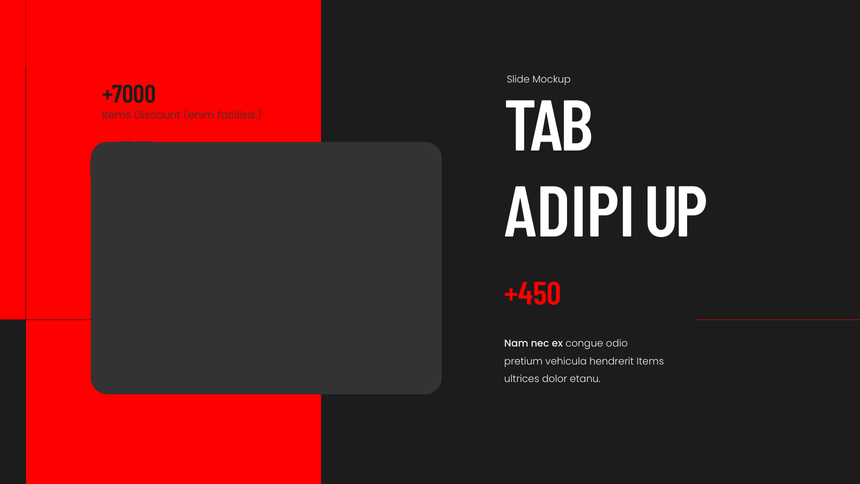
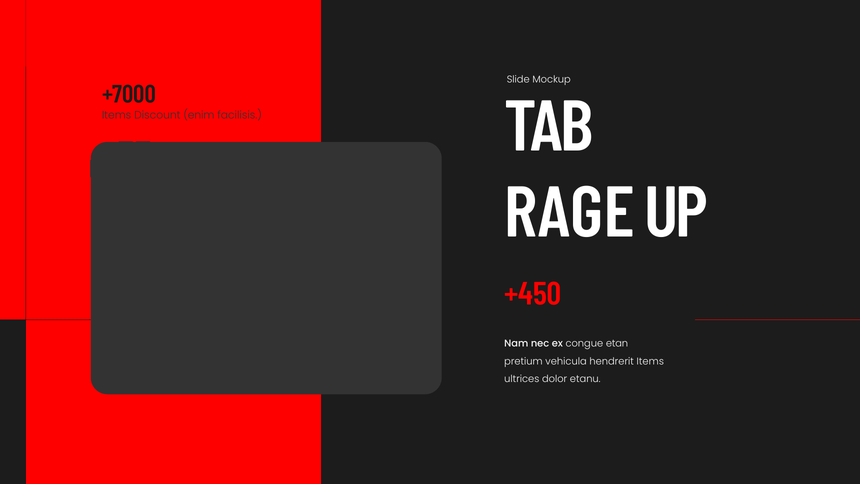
ADIPI: ADIPI -> RAGE (570, 213)
odio: odio -> etan (617, 343)
